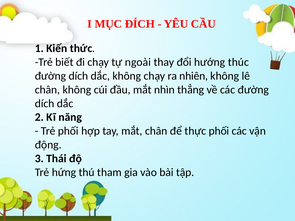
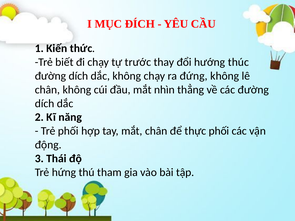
ngoài: ngoài -> trước (138, 62)
nhiên: nhiên -> đứng (194, 76)
